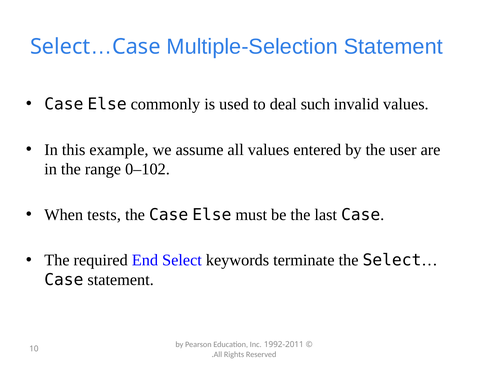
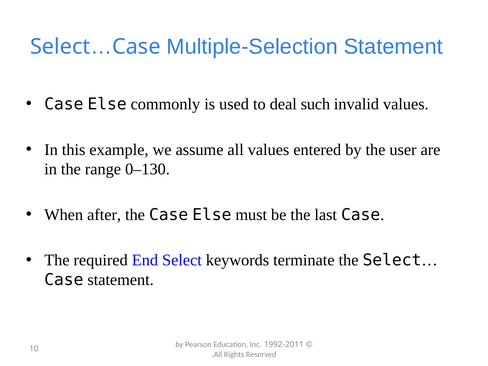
0–102: 0–102 -> 0–130 (147, 169)
tests: tests -> after (104, 215)
